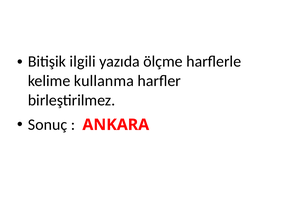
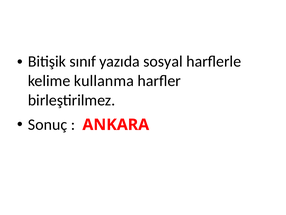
ilgili: ilgili -> sınıf (83, 61)
ölçme: ölçme -> sosyal (163, 61)
